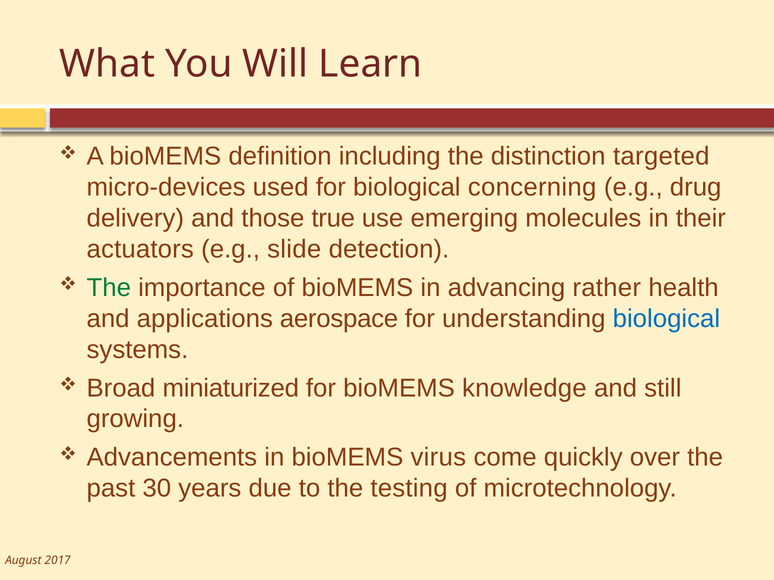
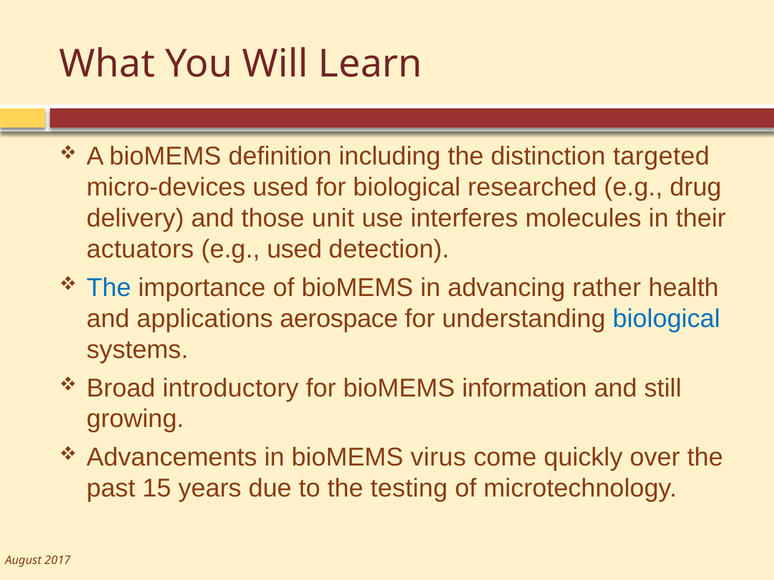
concerning: concerning -> researched (532, 188)
true: true -> unit (333, 218)
emerging: emerging -> interferes (464, 218)
e.g slide: slide -> used (294, 249)
The colour: green -> blue (109, 288)
miniaturized: miniaturized -> introductory (231, 388)
knowledge: knowledge -> information (525, 388)
30: 30 -> 15 (157, 489)
